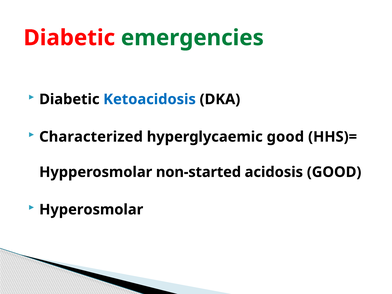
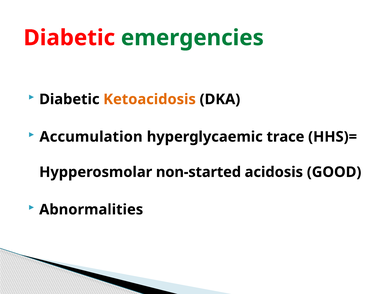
Ketoacidosis colour: blue -> orange (150, 99)
Characterized: Characterized -> Accumulation (91, 137)
hyperglycaemic good: good -> trace (285, 137)
Hyperosmolar: Hyperosmolar -> Abnormalities (91, 210)
